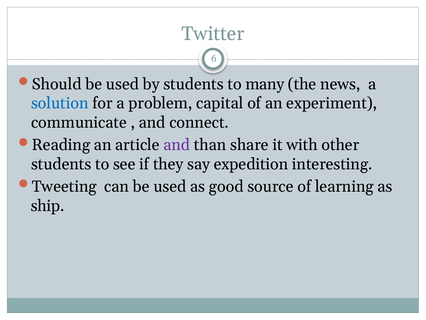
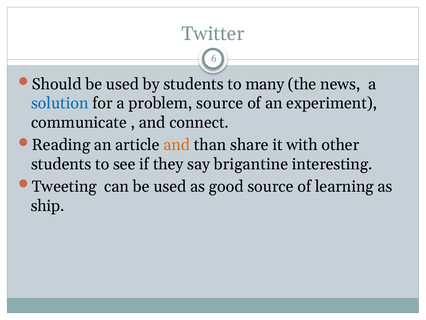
problem capital: capital -> source (220, 103)
and colour: purple -> orange (177, 145)
expedition: expedition -> brigantine (251, 164)
